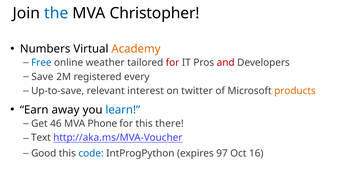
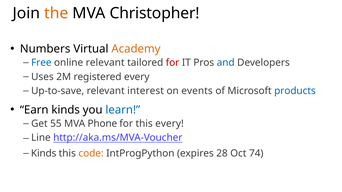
the colour: blue -> orange (56, 13)
online weather: weather -> relevant (105, 63)
and colour: red -> blue (226, 63)
Save: Save -> Uses (42, 77)
twitter: twitter -> events (197, 91)
products colour: orange -> blue (295, 91)
Earn away: away -> kinds (66, 110)
46: 46 -> 55 (56, 124)
this there: there -> every (169, 124)
Text: Text -> Line (41, 138)
Good: Good -> Kinds (44, 154)
code colour: blue -> orange (91, 154)
97: 97 -> 28 (222, 154)
16: 16 -> 74 (256, 154)
